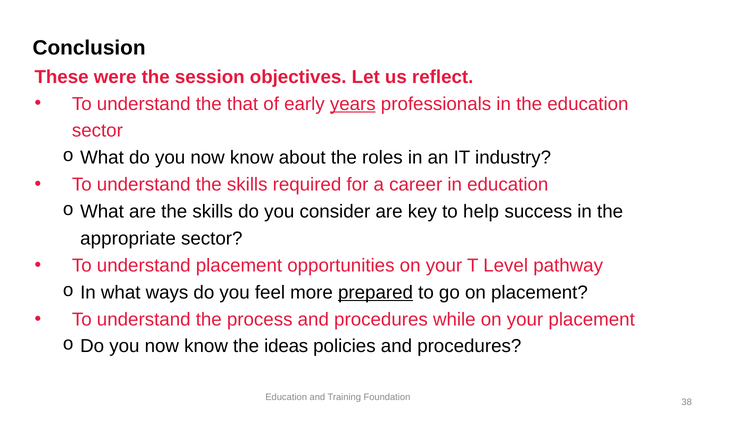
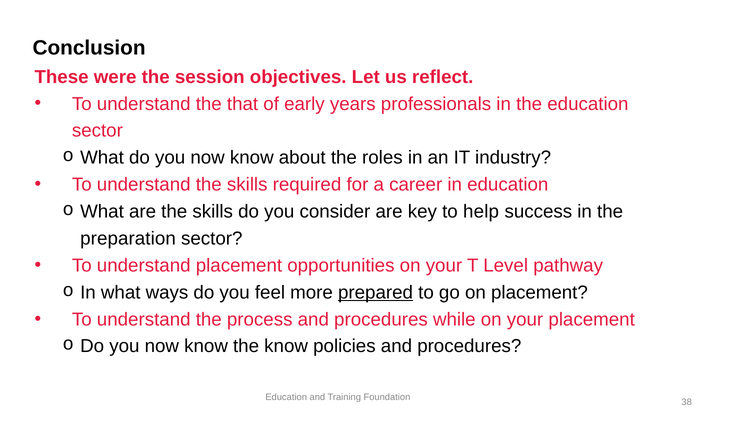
years underline: present -> none (353, 104)
appropriate: appropriate -> preparation (128, 239)
the ideas: ideas -> know (286, 347)
